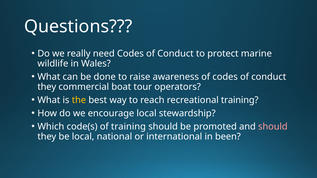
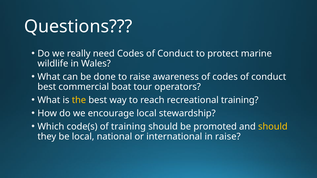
they: they -> best (47, 87)
should colour: pink -> yellow (273, 127)
in been: been -> raise (228, 137)
